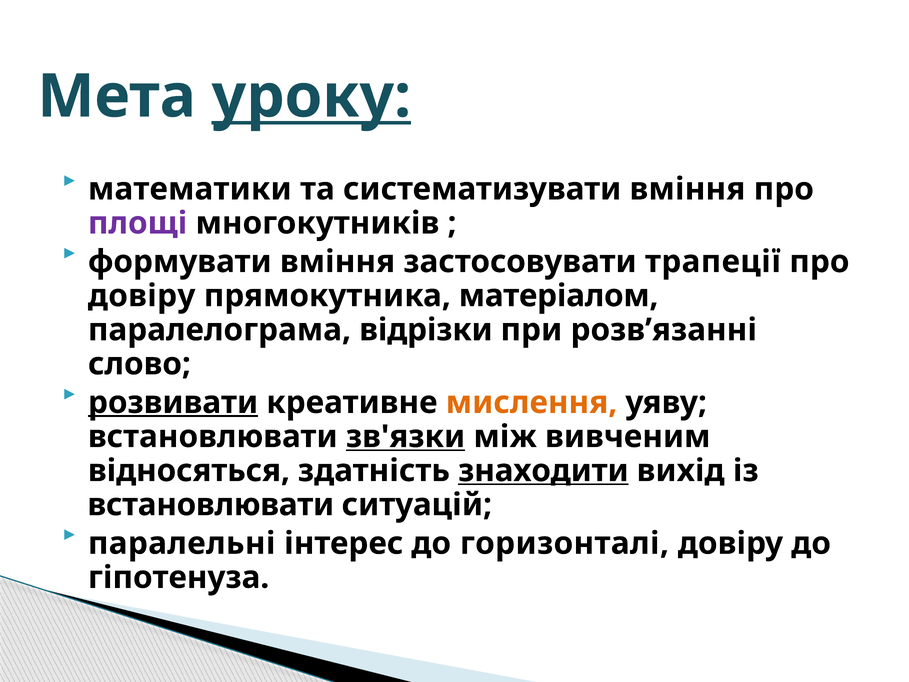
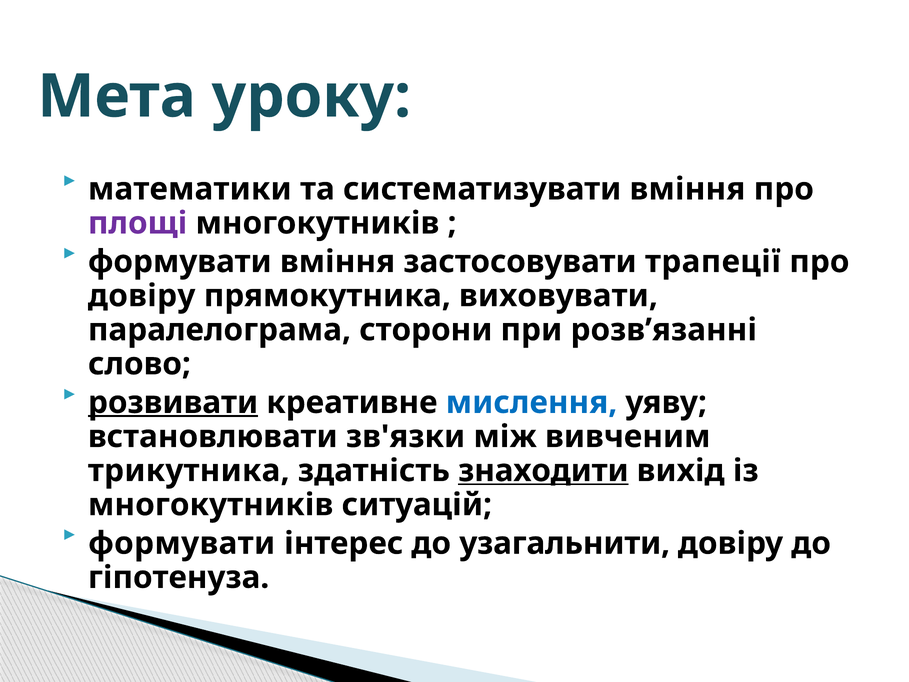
уроку underline: present -> none (311, 97)
матеріалом: матеріалом -> виховувати (558, 296)
відрізки: відрізки -> сторони (426, 330)
мислення colour: orange -> blue (531, 402)
зв'язки underline: present -> none (406, 436)
відносяться: відносяться -> трикутника (189, 471)
встановлювати: встановлювати -> многокутників (211, 505)
паралельні: паралельні -> формувати (182, 543)
горизонталі: горизонталі -> узагальнити (565, 543)
